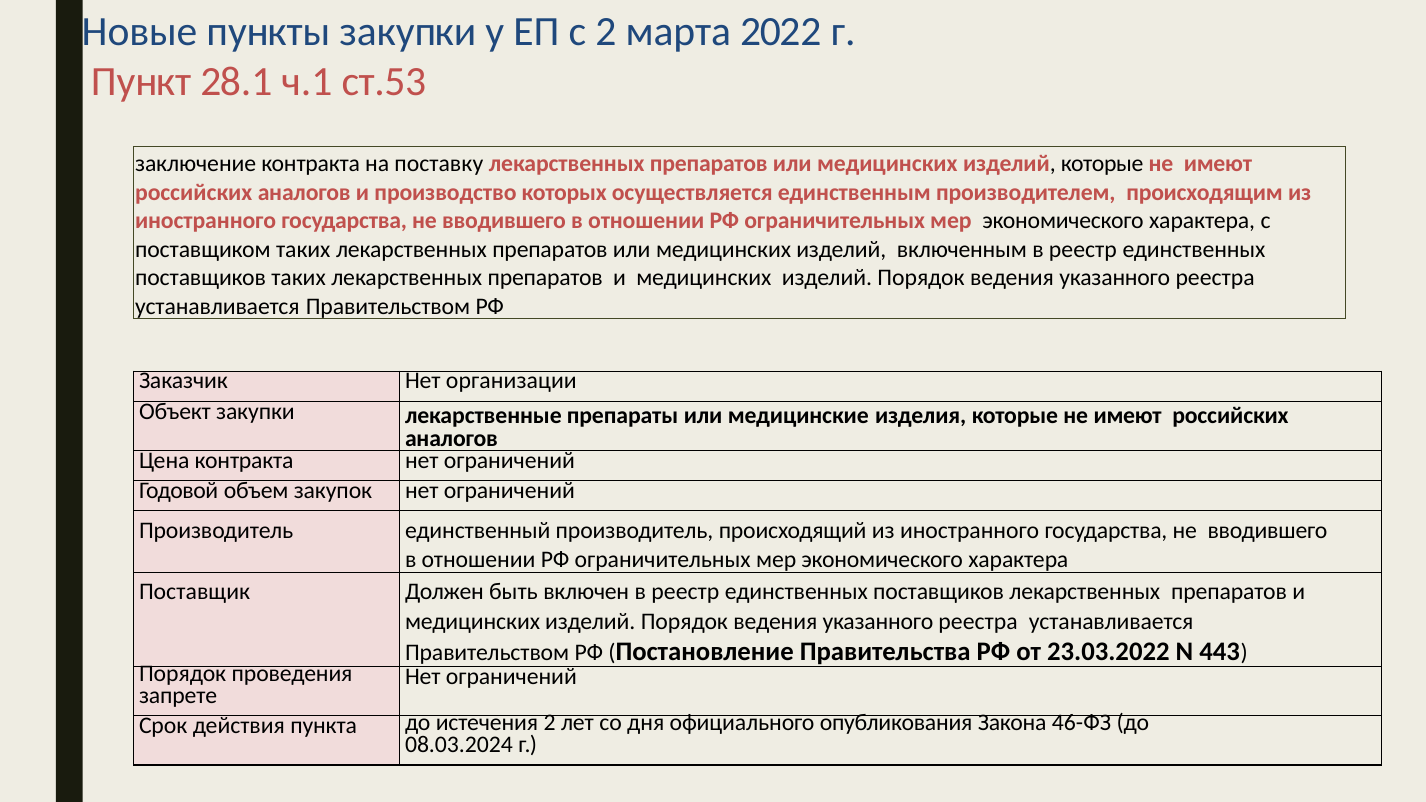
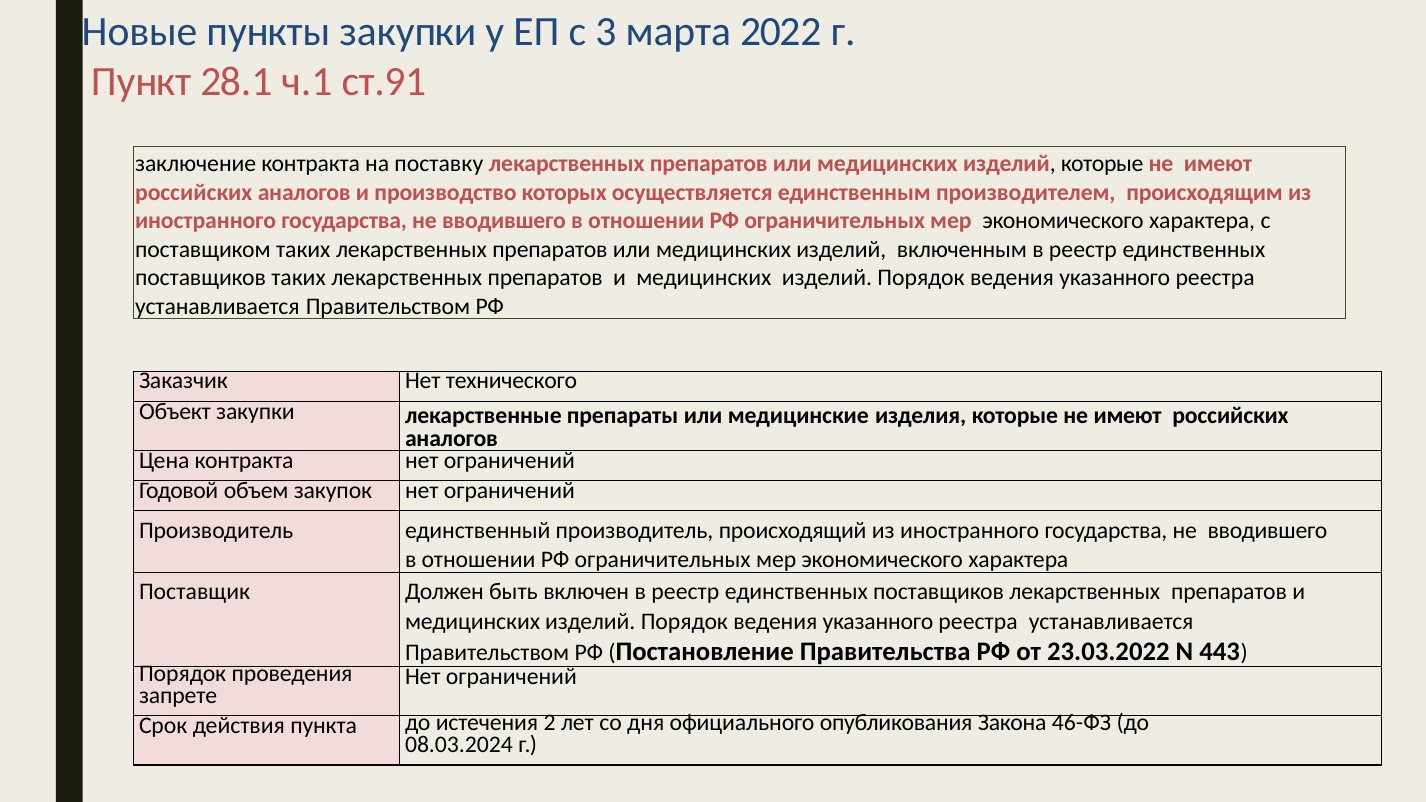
с 2: 2 -> 3 (606, 32)
ст.53: ст.53 -> ст.91 (384, 82)
организации: организации -> технического (512, 381)
